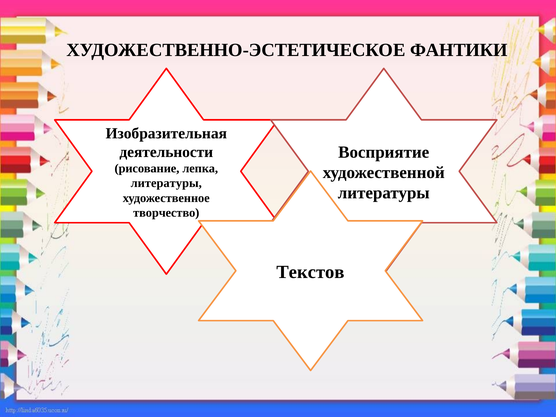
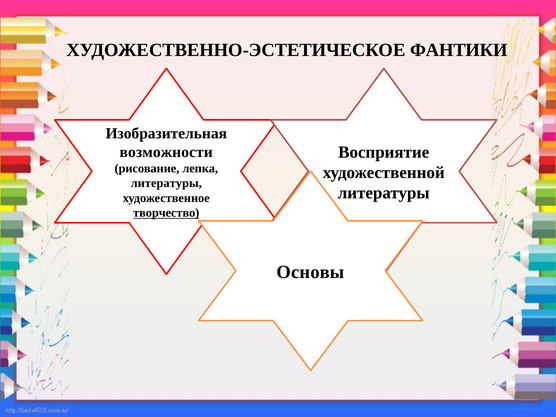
деятельности: деятельности -> возможности (166, 152)
творчество underline: none -> present (166, 213)
Текстов: Текстов -> Основы (310, 272)
